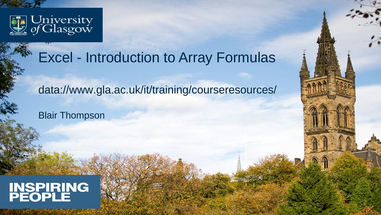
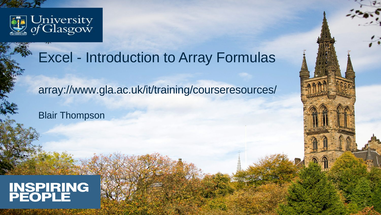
data://www.gla.ac.uk/it/training/courseresources/: data://www.gla.ac.uk/it/training/courseresources/ -> array://www.gla.ac.uk/it/training/courseresources/ (158, 90)
